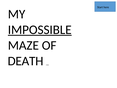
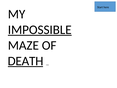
DEATH underline: none -> present (26, 61)
